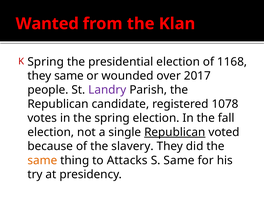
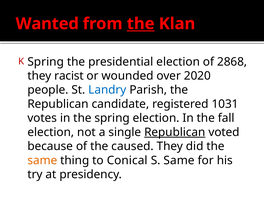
the underline: none -> present (141, 24)
1168: 1168 -> 2868 (232, 62)
they same: same -> racist (69, 76)
2017: 2017 -> 2020 (197, 76)
Landry colour: purple -> blue (107, 90)
1078: 1078 -> 1031 (225, 104)
slavery: slavery -> caused (133, 146)
Attacks: Attacks -> Conical (127, 160)
